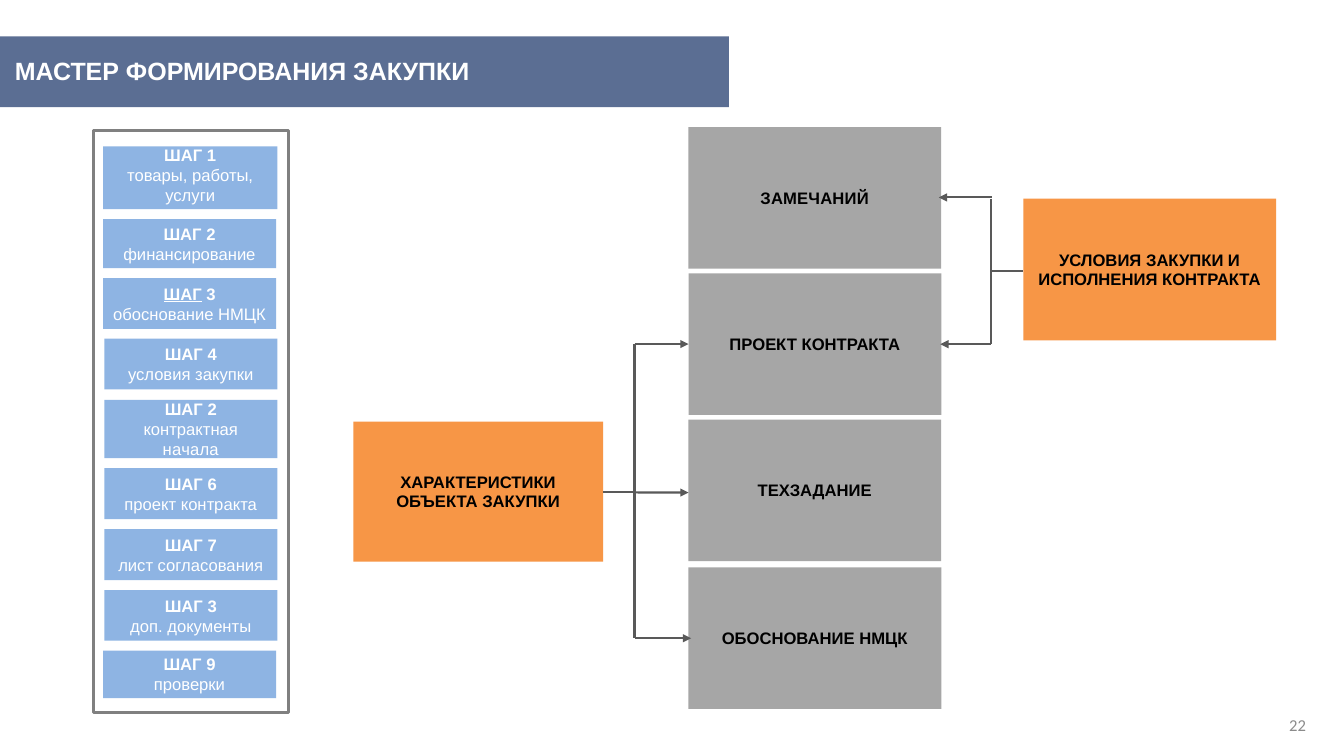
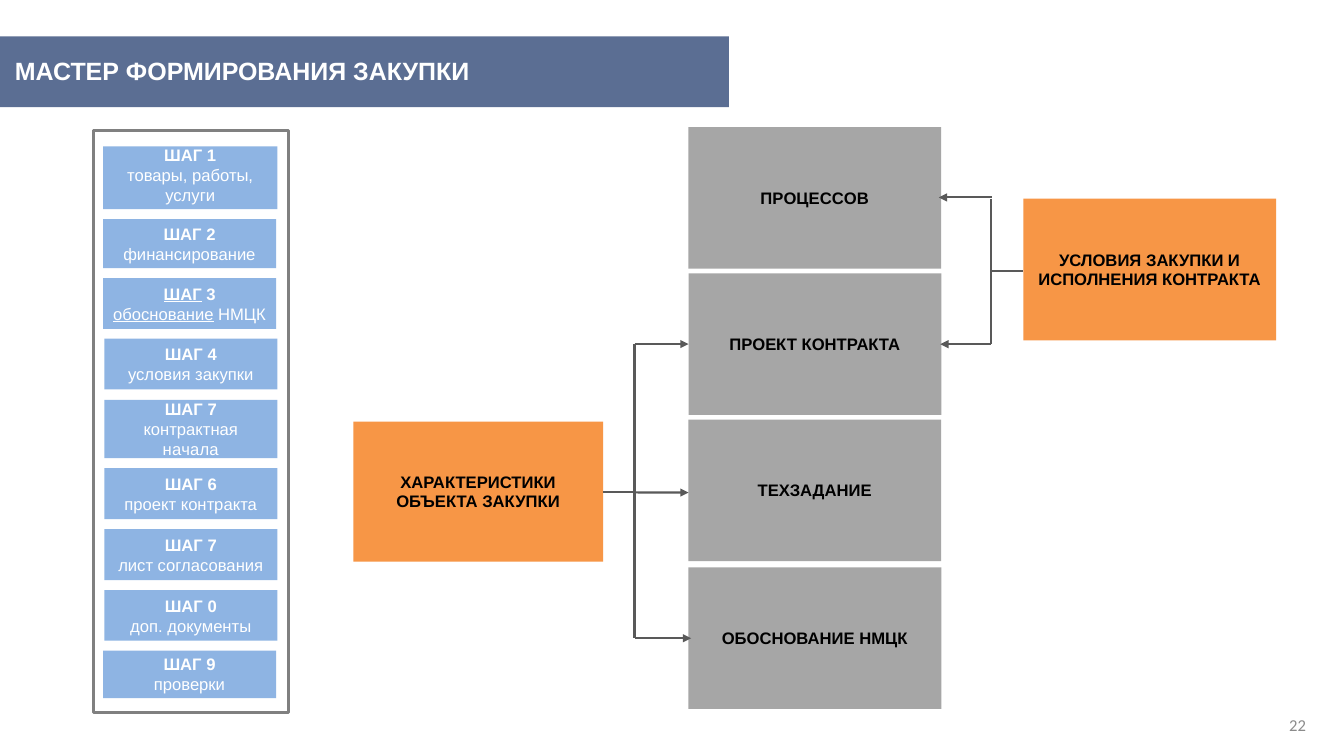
ЗАМЕЧАНИЙ: ЗАМЕЧАНИЙ -> ПРОЦЕССОВ (815, 199)
обоснование underline: none -> present (163, 315)
2: 2 -> 7 (212, 410)
3: 3 -> 0 (212, 607)
